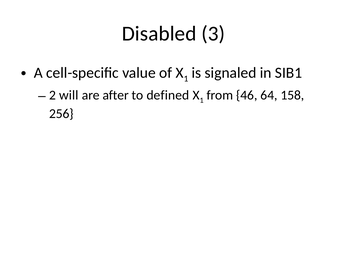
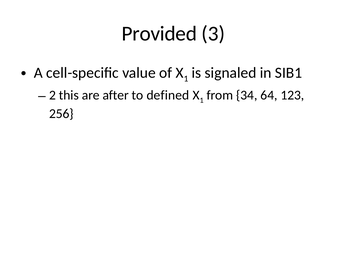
Disabled: Disabled -> Provided (159, 34)
will: will -> this (69, 95)
46: 46 -> 34 (247, 95)
158: 158 -> 123 (292, 95)
